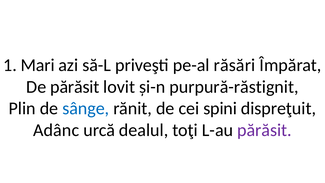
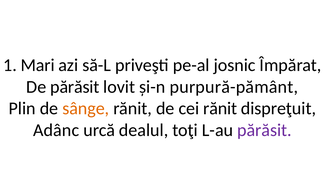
răsări: răsări -> josnic (235, 65)
purpură-răstignit: purpură-răstignit -> purpură-pământ (234, 87)
sânge colour: blue -> orange (86, 108)
cei spini: spini -> rănit (220, 108)
